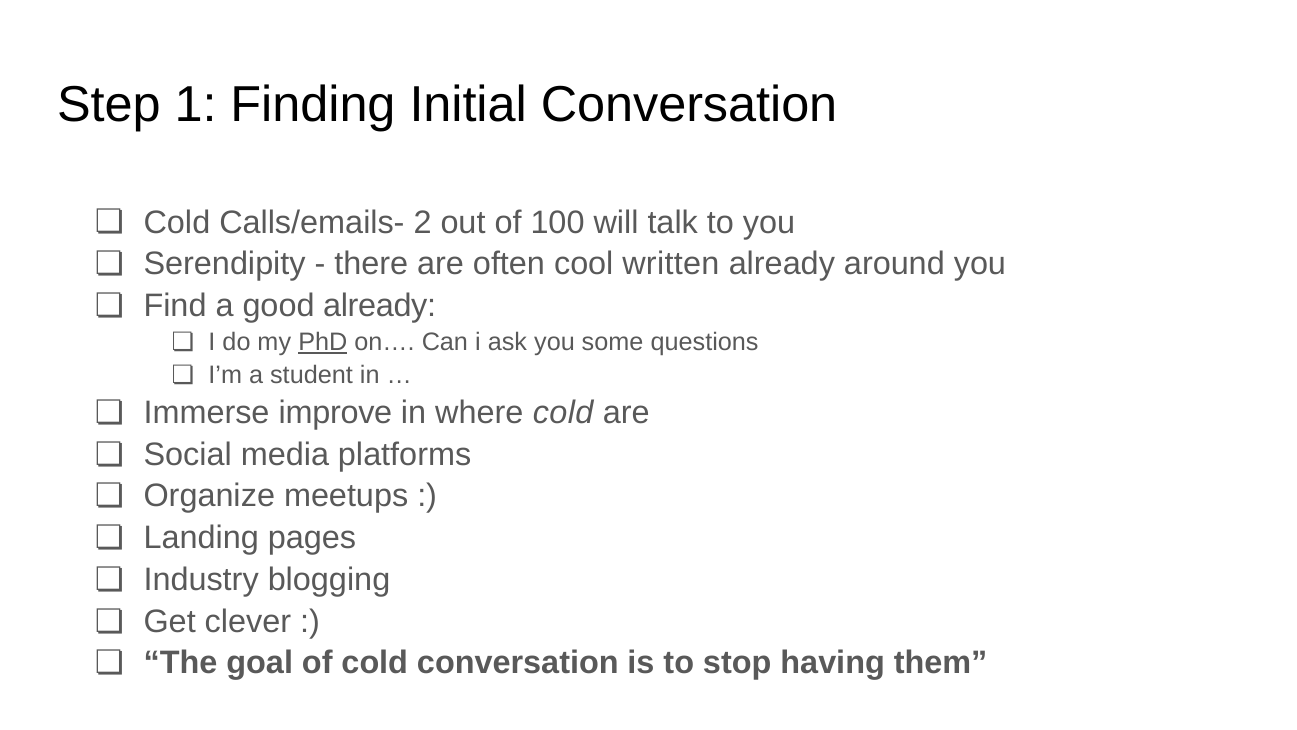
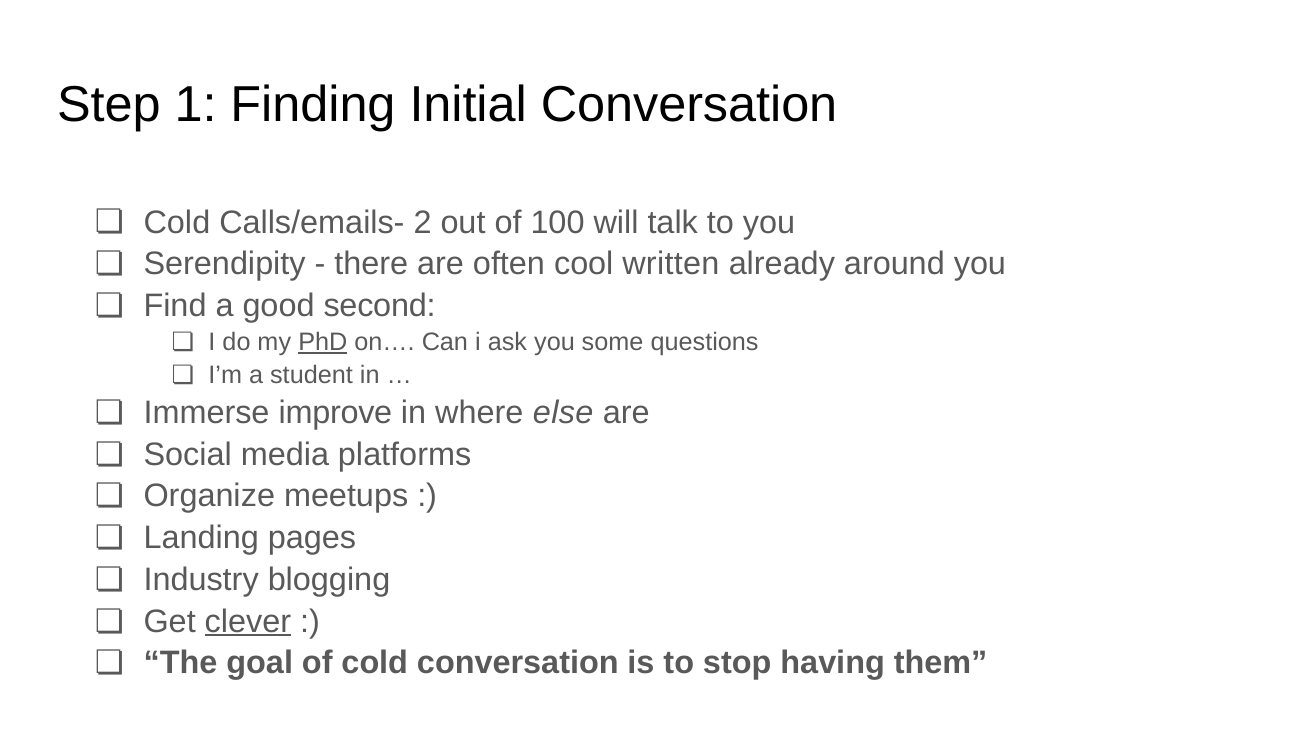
good already: already -> second (380, 306)
where cold: cold -> else (563, 413)
clever underline: none -> present (248, 621)
